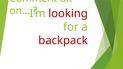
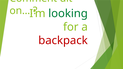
looking colour: red -> green (68, 13)
